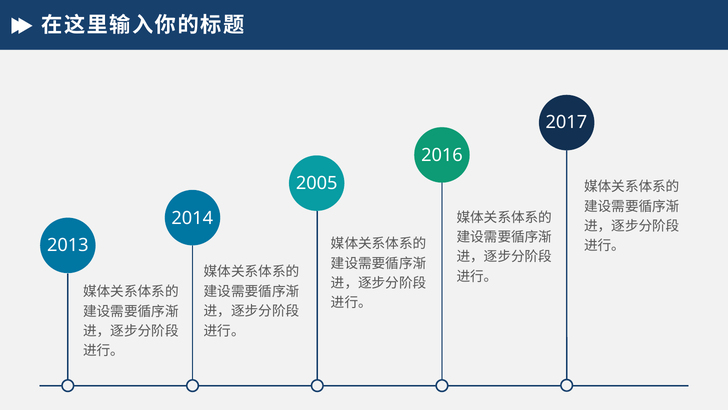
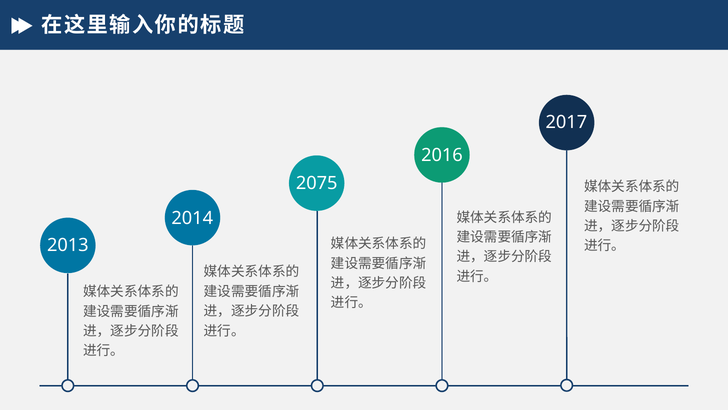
2005: 2005 -> 2075 (317, 183)
